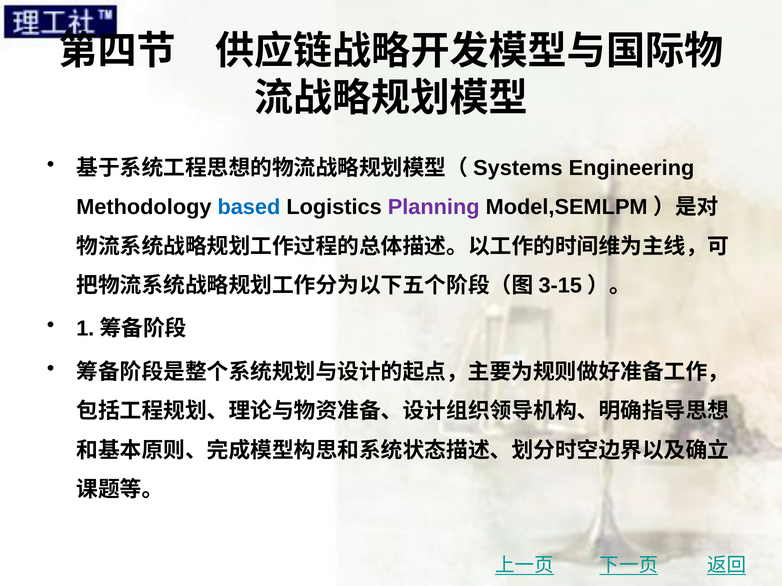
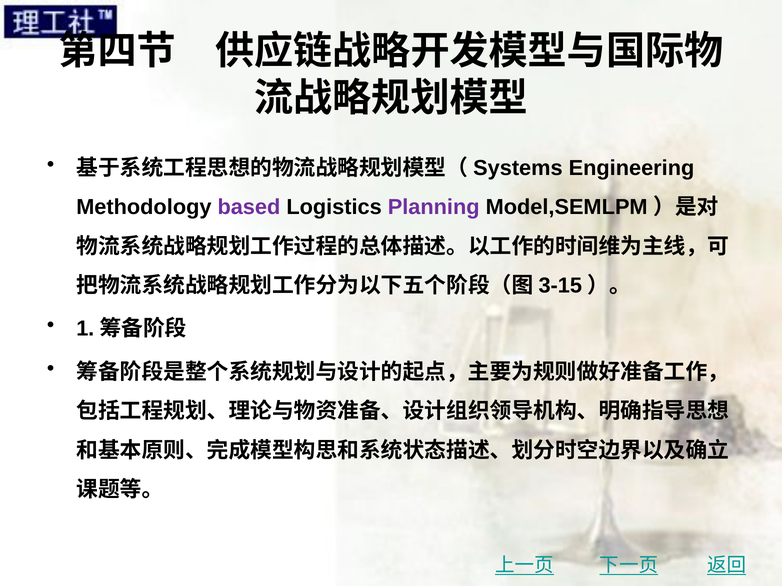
based colour: blue -> purple (249, 207)
